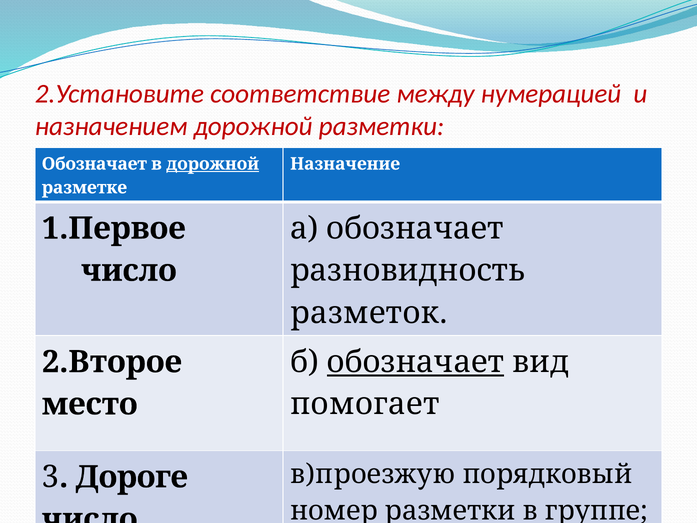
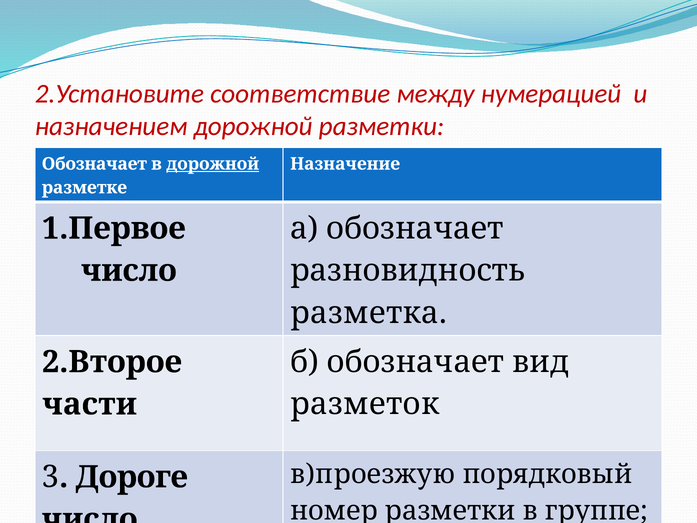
разметок: разметок -> разметка (369, 313)
обозначает underline: present -> none (416, 362)
место: место -> части (90, 404)
помогает: помогает -> разметок (365, 404)
